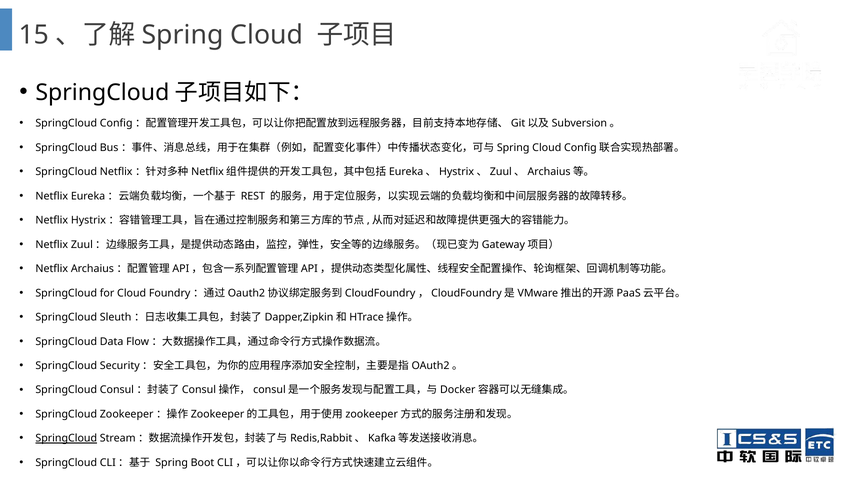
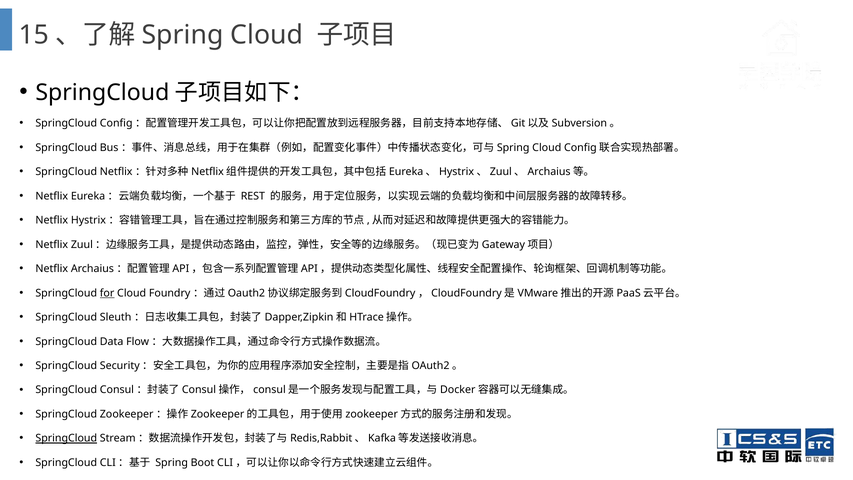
for underline: none -> present (107, 293)
